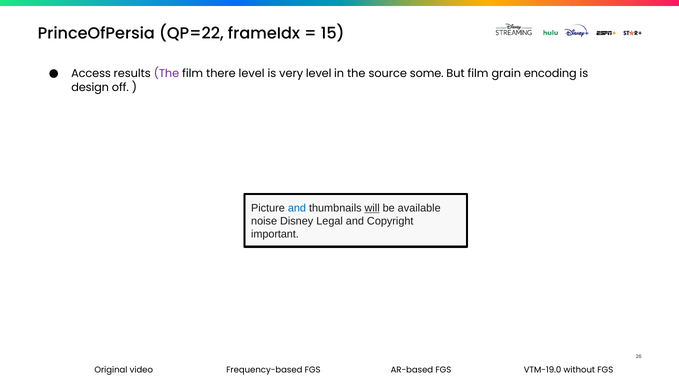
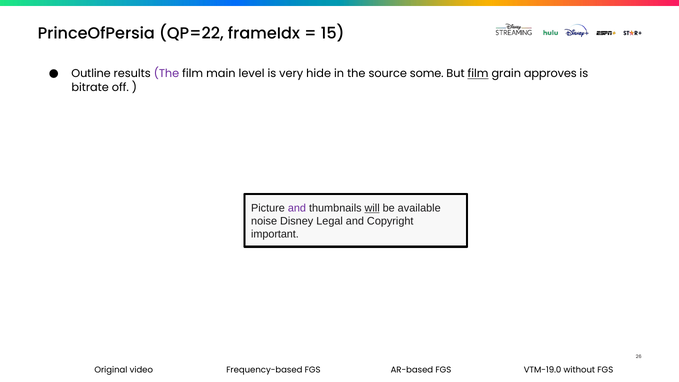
Access: Access -> Outline (91, 74)
there: there -> main (221, 74)
very level: level -> hide (319, 74)
film underline: none -> present (478, 74)
encoding: encoding -> approves (550, 74)
design: design -> bitrate (90, 87)
and colour: blue -> purple (297, 208)
